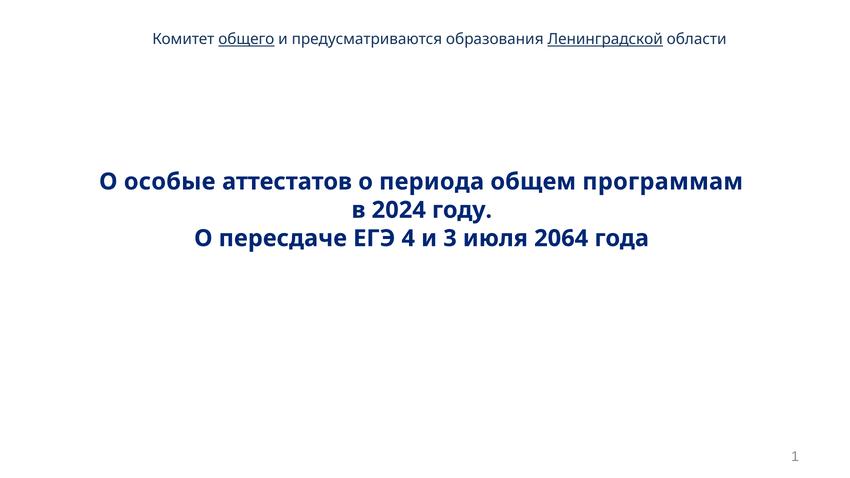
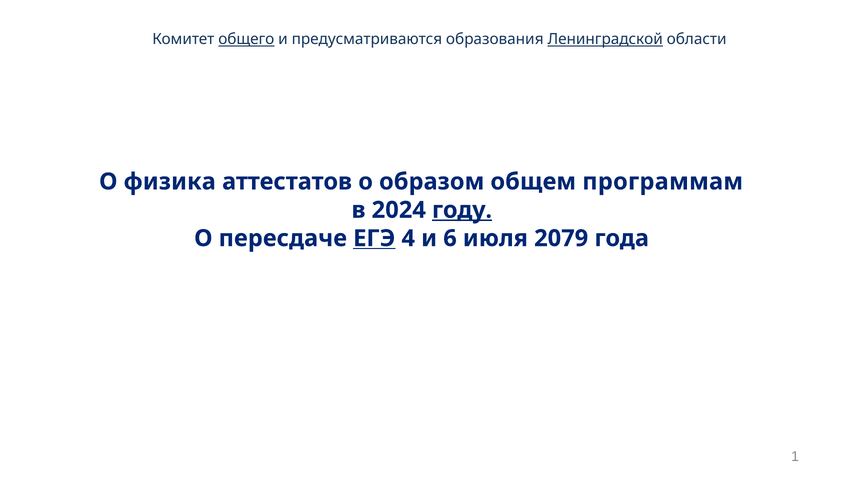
особые: особые -> физика (170, 182)
периода: периода -> образом (432, 182)
году underline: none -> present (462, 210)
ЕГЭ underline: none -> present (374, 238)
3: 3 -> 6 (450, 238)
2064: 2064 -> 2079 (561, 238)
